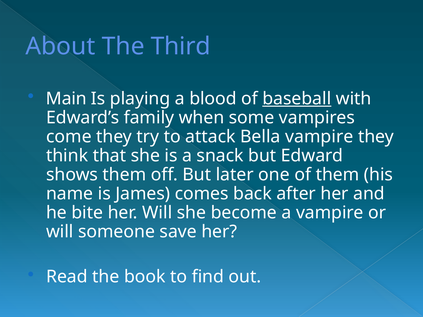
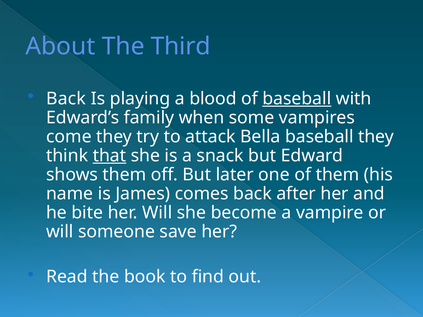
Main: Main -> Back (66, 99)
Bella vampire: vampire -> baseball (319, 137)
that underline: none -> present (109, 156)
